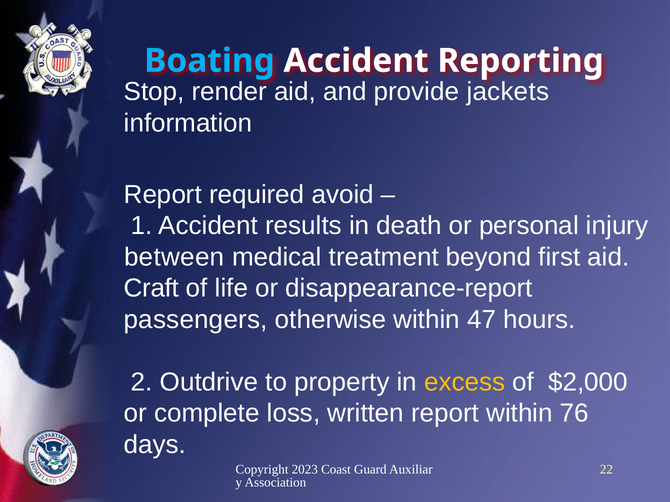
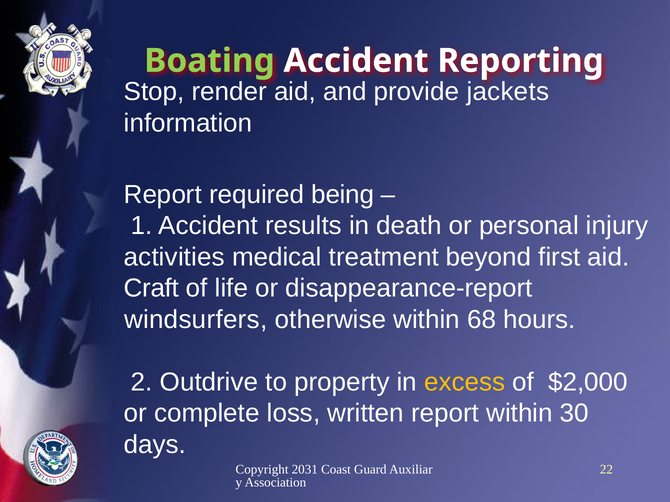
Boating colour: light blue -> light green (209, 61)
avoid: avoid -> being (343, 195)
between: between -> activities (174, 257)
passengers: passengers -> windsurfers (196, 320)
47: 47 -> 68 (482, 320)
76: 76 -> 30 (574, 414)
2023: 2023 -> 2031 (305, 470)
